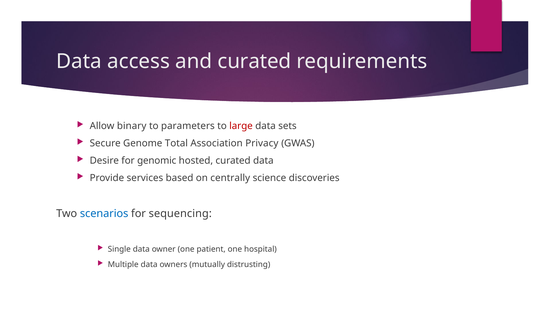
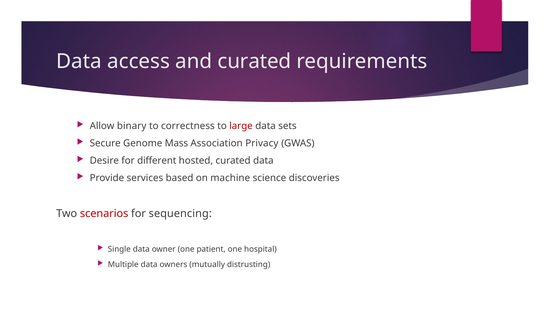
parameters: parameters -> correctness (188, 126)
Total: Total -> Mass (176, 143)
genomic: genomic -> different (157, 161)
centrally: centrally -> machine (230, 178)
scenarios colour: blue -> red (104, 214)
